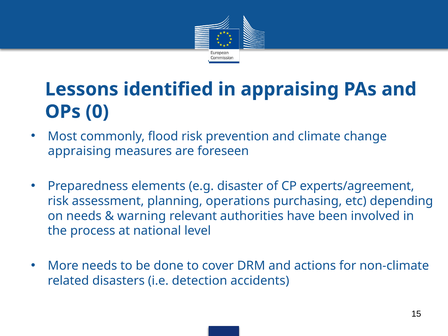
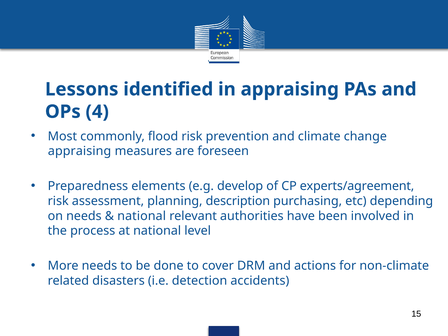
0: 0 -> 4 (97, 112)
disaster: disaster -> develop (240, 186)
operations: operations -> description (238, 201)
warning: warning -> national (142, 216)
